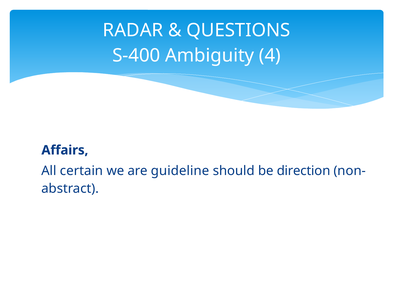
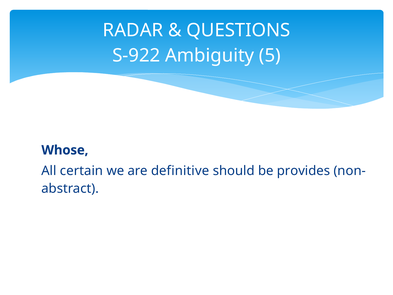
S-400: S-400 -> S-922 (136, 56)
4: 4 -> 5 (270, 56)
Affairs: Affairs -> Whose (65, 150)
guideline: guideline -> definitive (180, 171)
direction: direction -> provides (303, 171)
